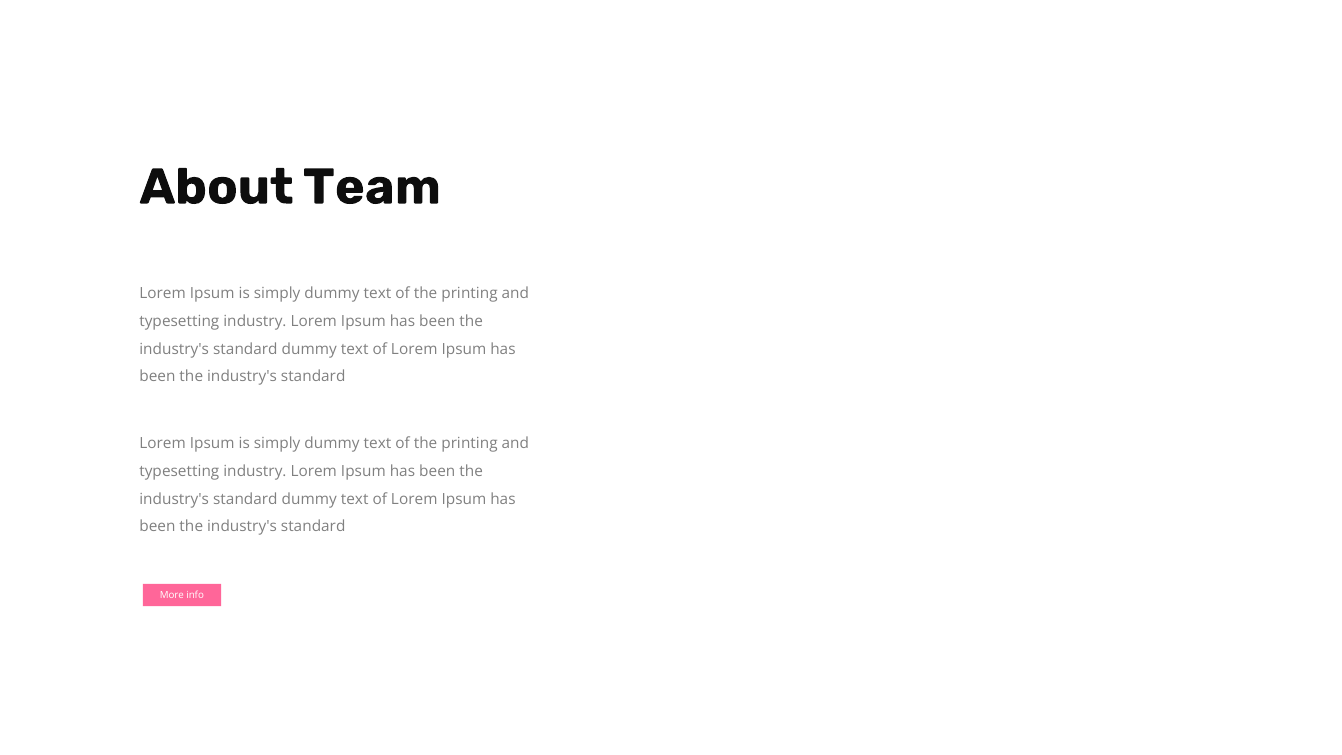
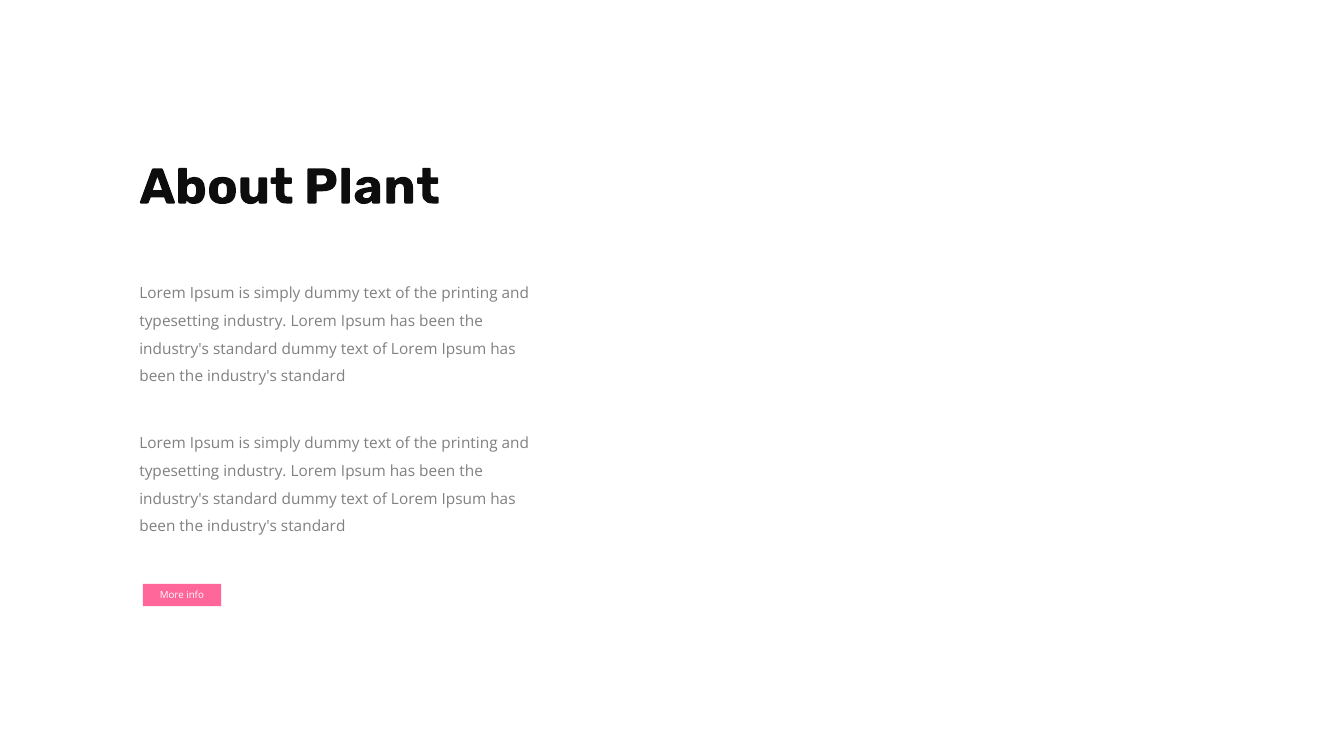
Team: Team -> Plant (372, 187)
